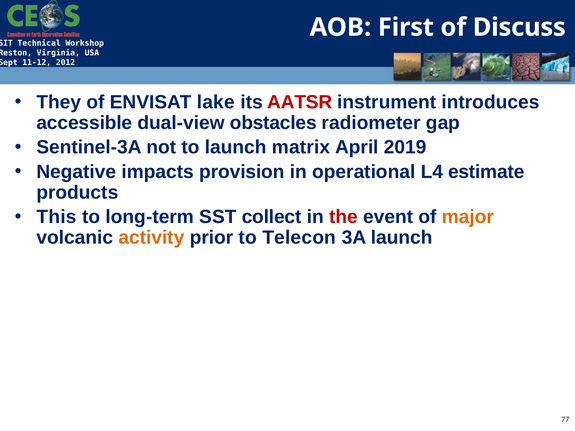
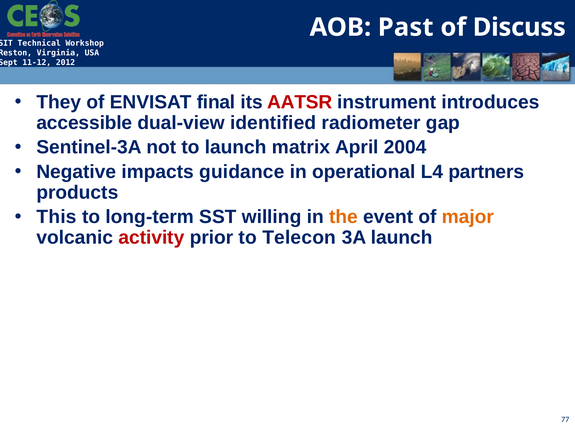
First: First -> Past (406, 27)
lake: lake -> final (216, 102)
obstacles: obstacles -> identified (273, 123)
2019: 2019 -> 2004 (405, 147)
provision: provision -> guidance (242, 172)
estimate: estimate -> partners (486, 172)
collect: collect -> willing (272, 217)
the colour: red -> orange (343, 217)
activity colour: orange -> red (151, 238)
